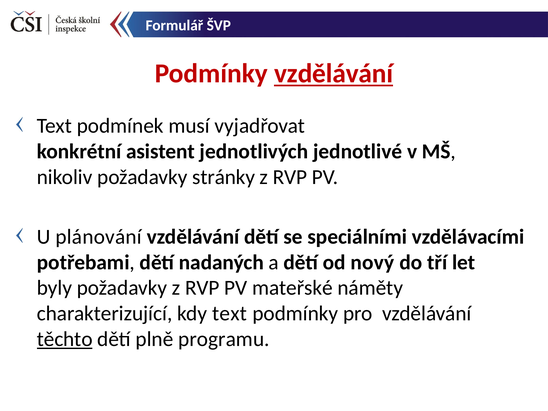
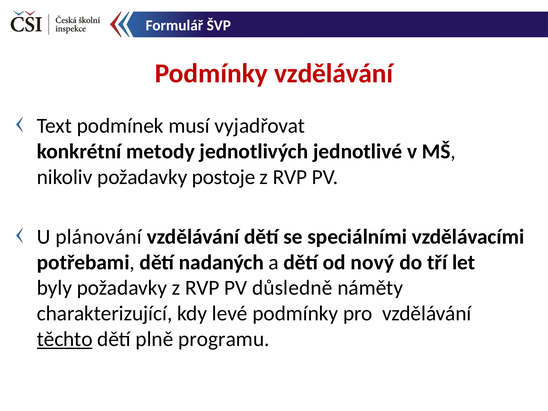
vzdělávání underline: present -> none (334, 74)
asistent: asistent -> metody (160, 151)
stránky: stránky -> postoje (224, 177)
mateřské: mateřské -> důsledně (292, 288)
kdy text: text -> levé (230, 314)
